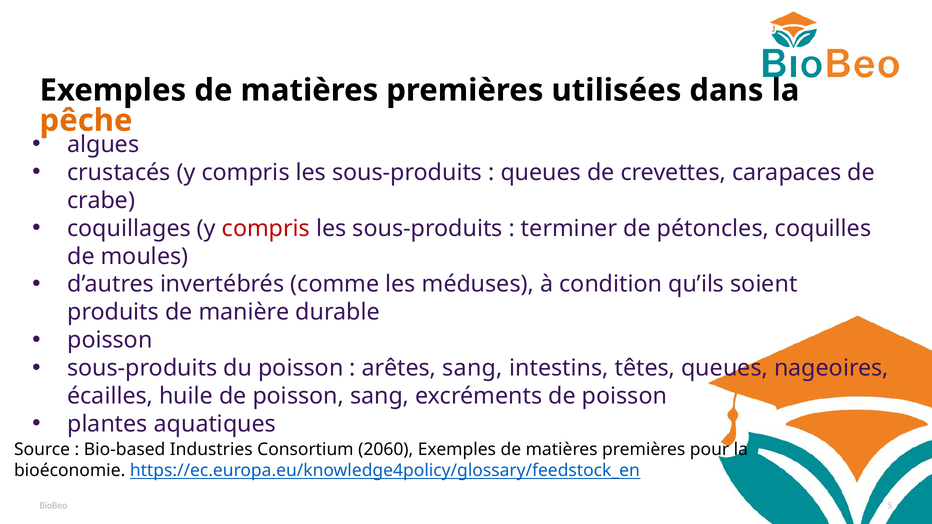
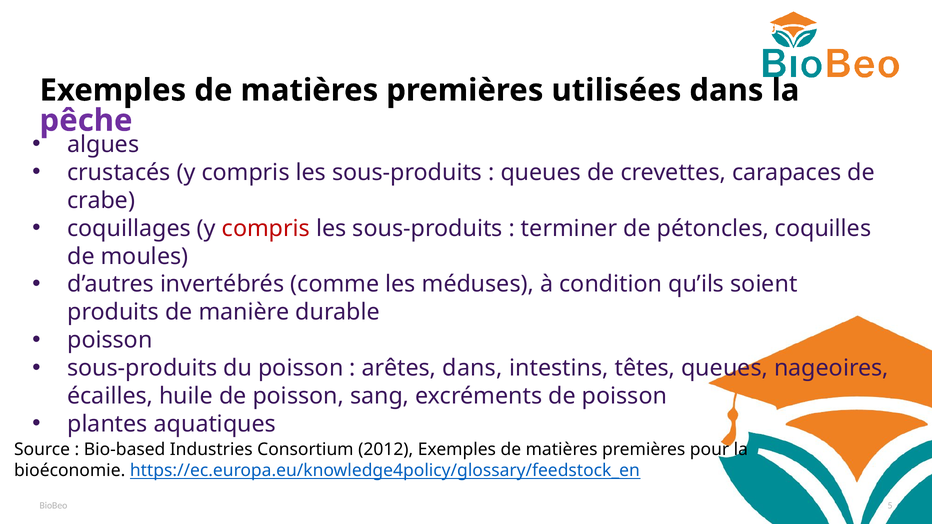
pêche colour: orange -> purple (86, 121)
arêtes sang: sang -> dans (473, 368)
2060: 2060 -> 2012 (386, 450)
